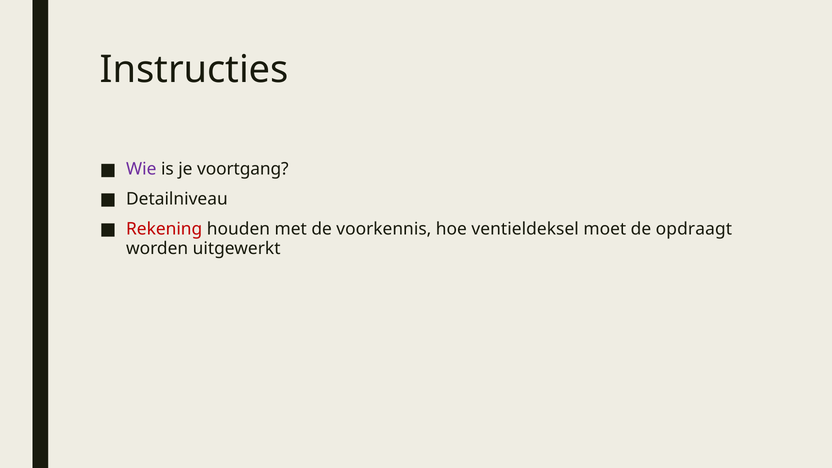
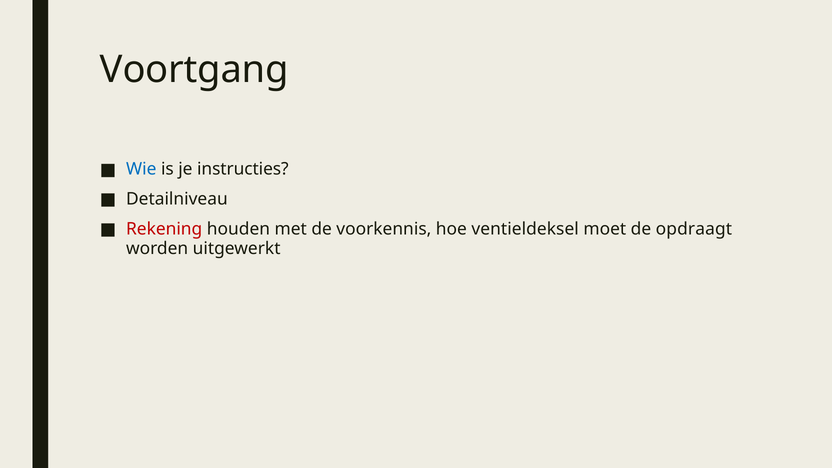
Instructies: Instructies -> Voortgang (194, 70)
Wie colour: purple -> blue (141, 169)
voortgang: voortgang -> instructies (243, 169)
